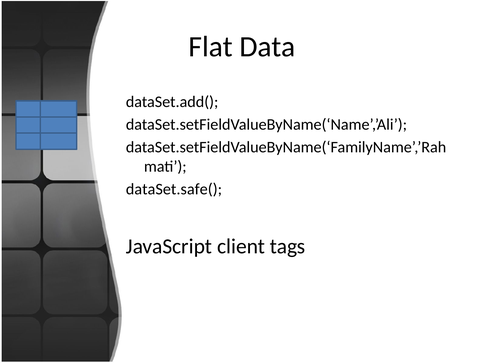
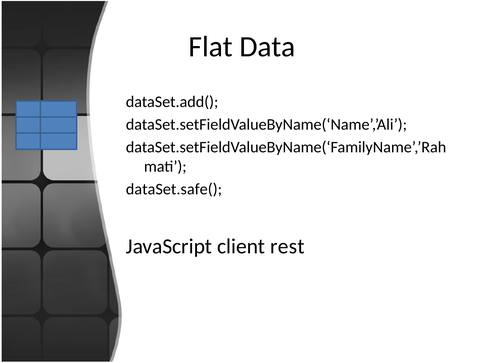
tags: tags -> rest (287, 246)
